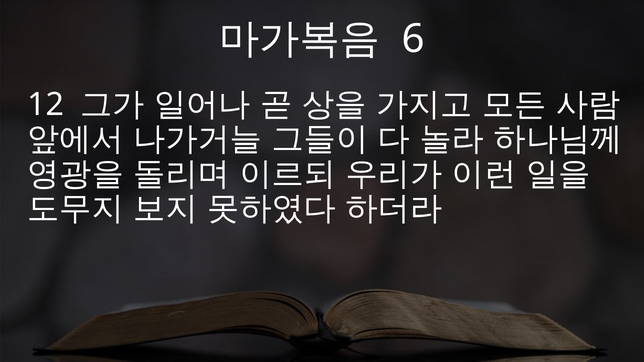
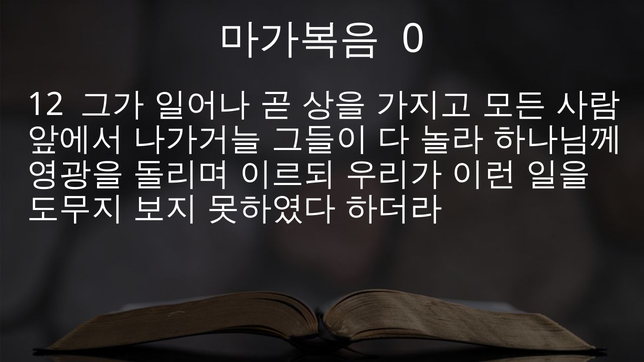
6: 6 -> 0 (413, 39)
